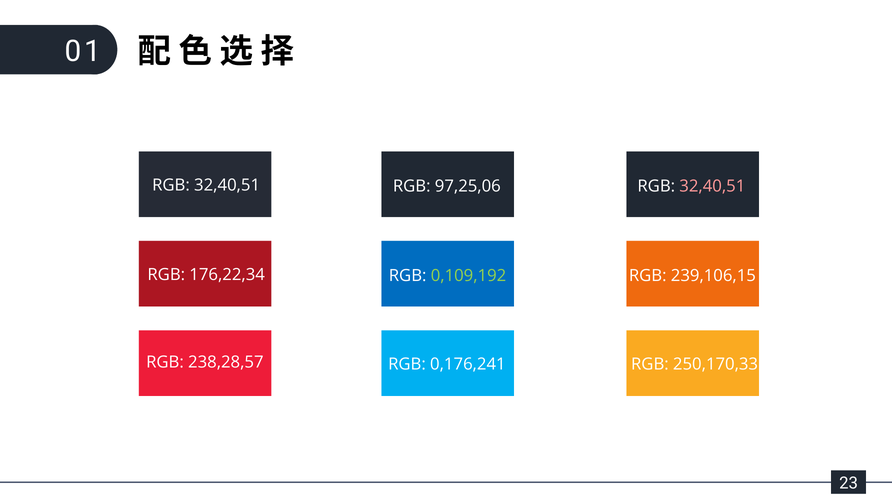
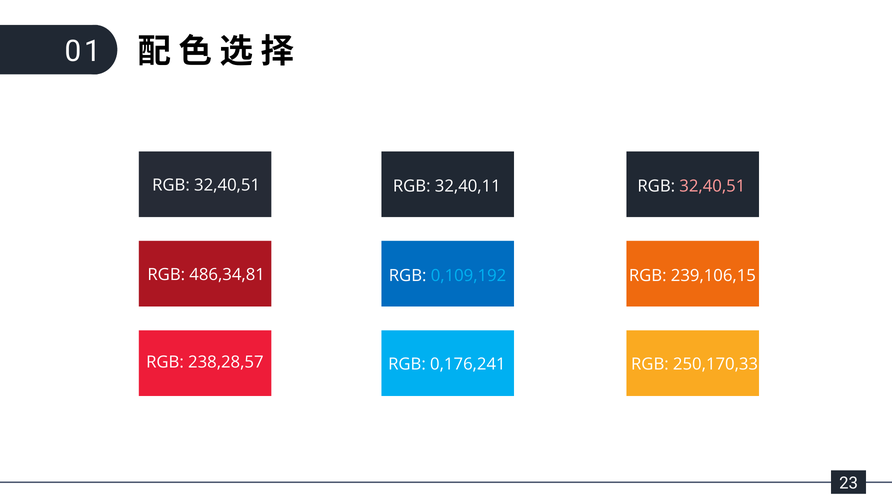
97,25,06: 97,25,06 -> 32,40,11 (468, 186)
176,22,34: 176,22,34 -> 486,34,81 (227, 274)
0,109,192 colour: light green -> light blue (469, 276)
